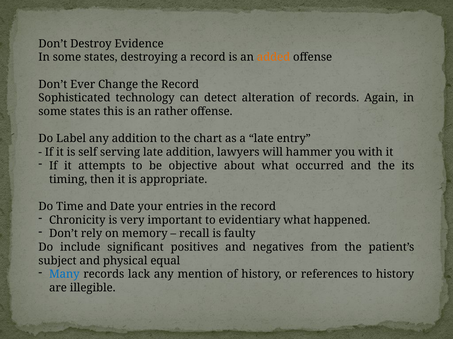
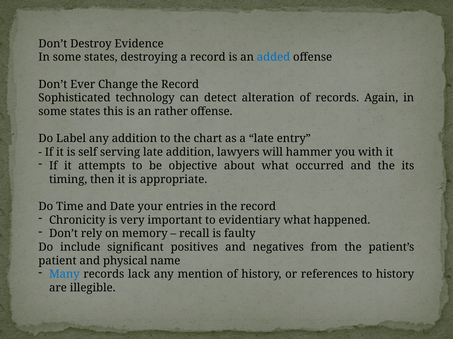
added colour: orange -> blue (274, 57)
subject: subject -> patient (57, 261)
equal: equal -> name (165, 261)
